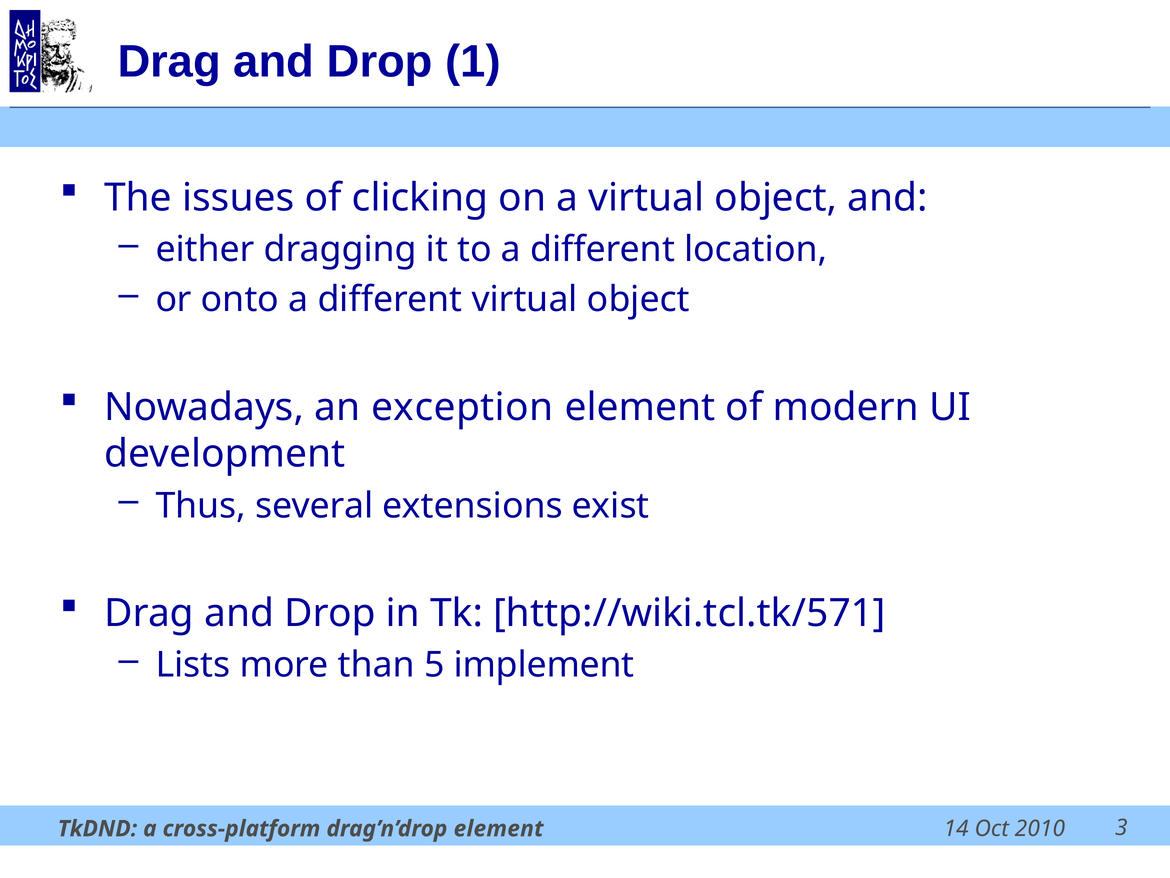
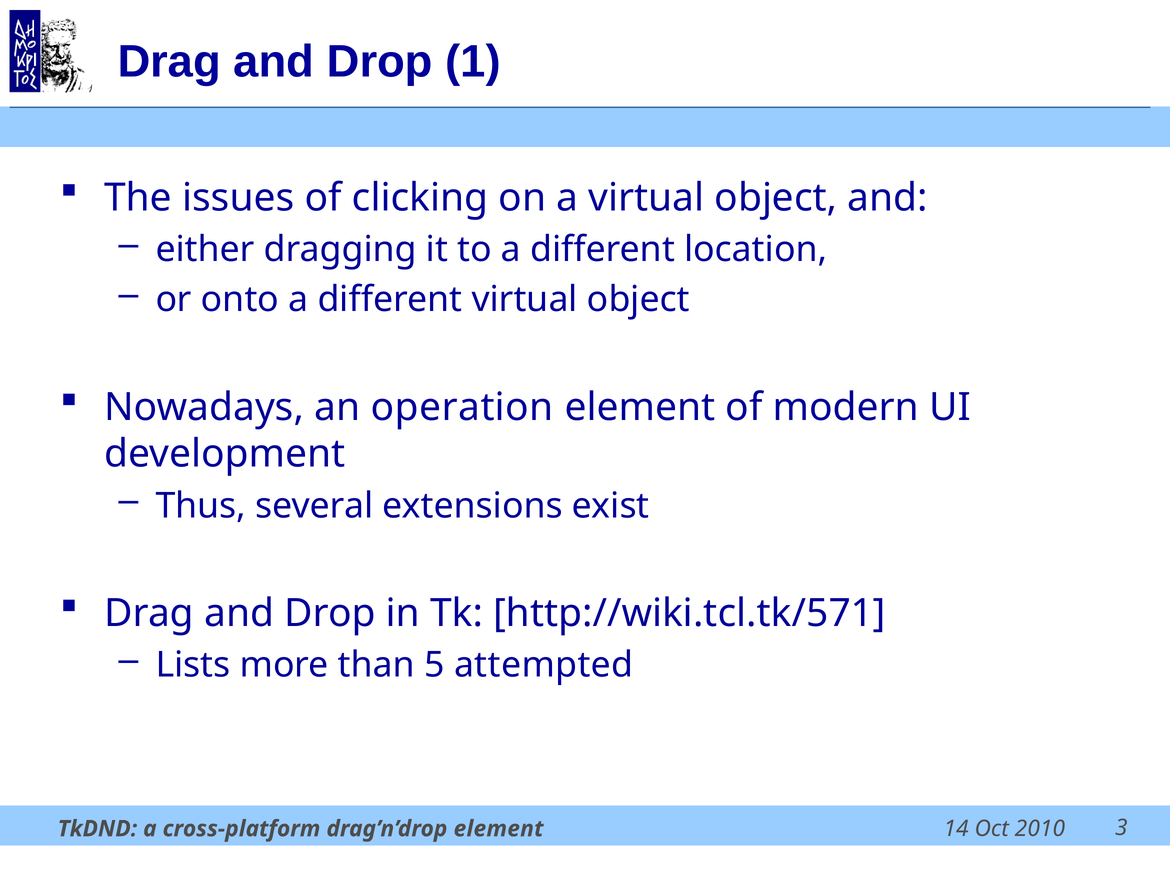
exception: exception -> operation (462, 407)
implement: implement -> attempted (544, 665)
